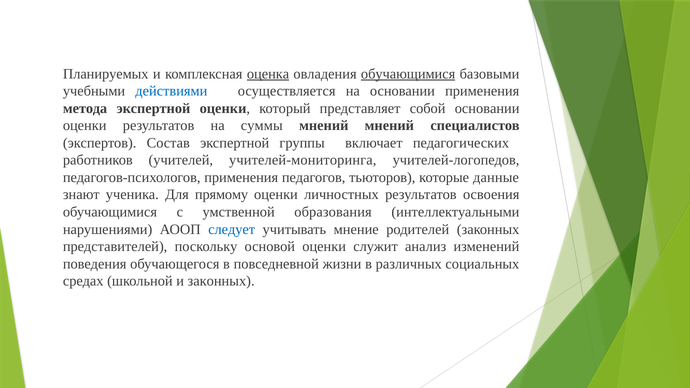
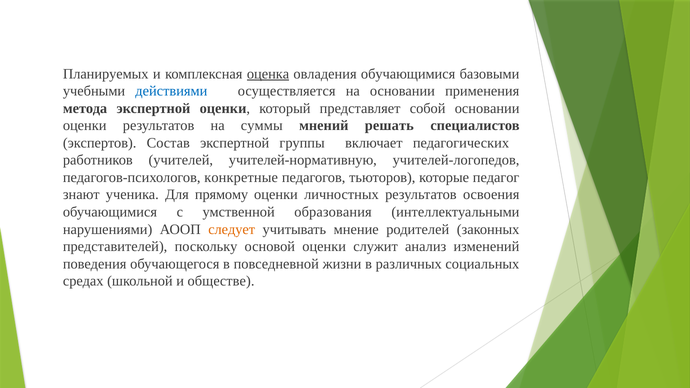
обучающимися underline: present -> none (408, 74)
мнений мнений: мнений -> решать (389, 126)
учителей-мониторинга: учителей-мониторинга -> учителей-нормативную (303, 160)
педагогов-психологов применения: применения -> конкретные (241, 178)
данные: данные -> педагог (496, 178)
следует colour: blue -> orange (232, 229)
и законных: законных -> обществе (221, 281)
